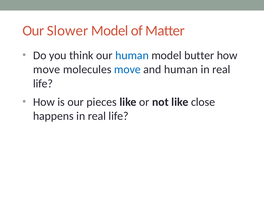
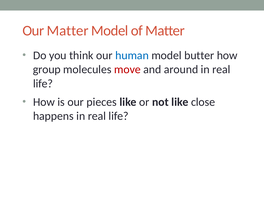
Our Slower: Slower -> Matter (68, 31)
move: move -> group (47, 69)
move colour: blue -> red (127, 69)
and human: human -> around (181, 69)
